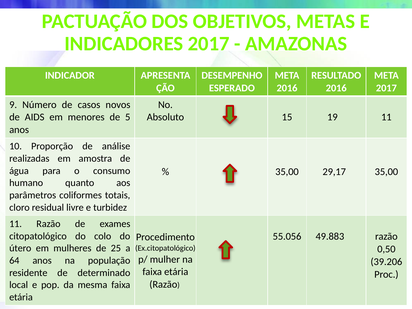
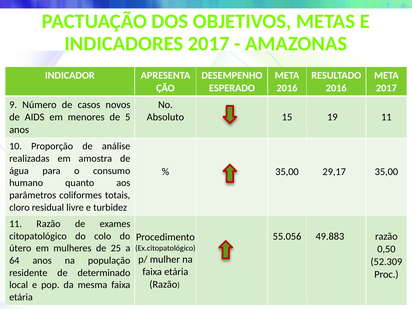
39.206: 39.206 -> 52.309 (386, 262)
